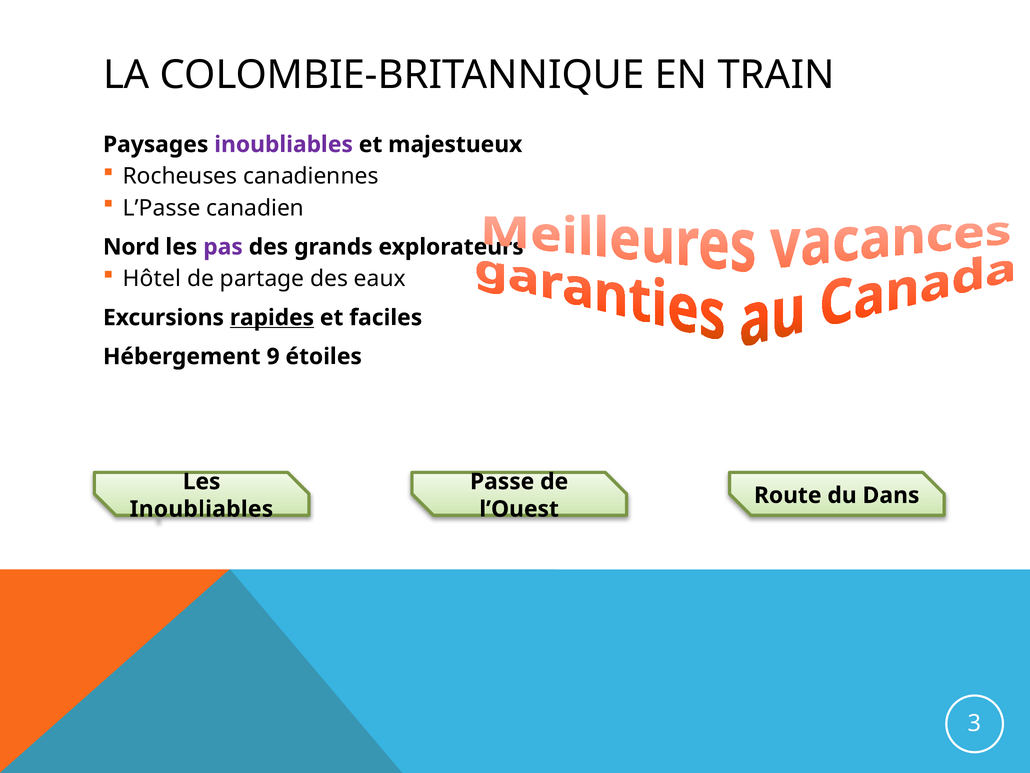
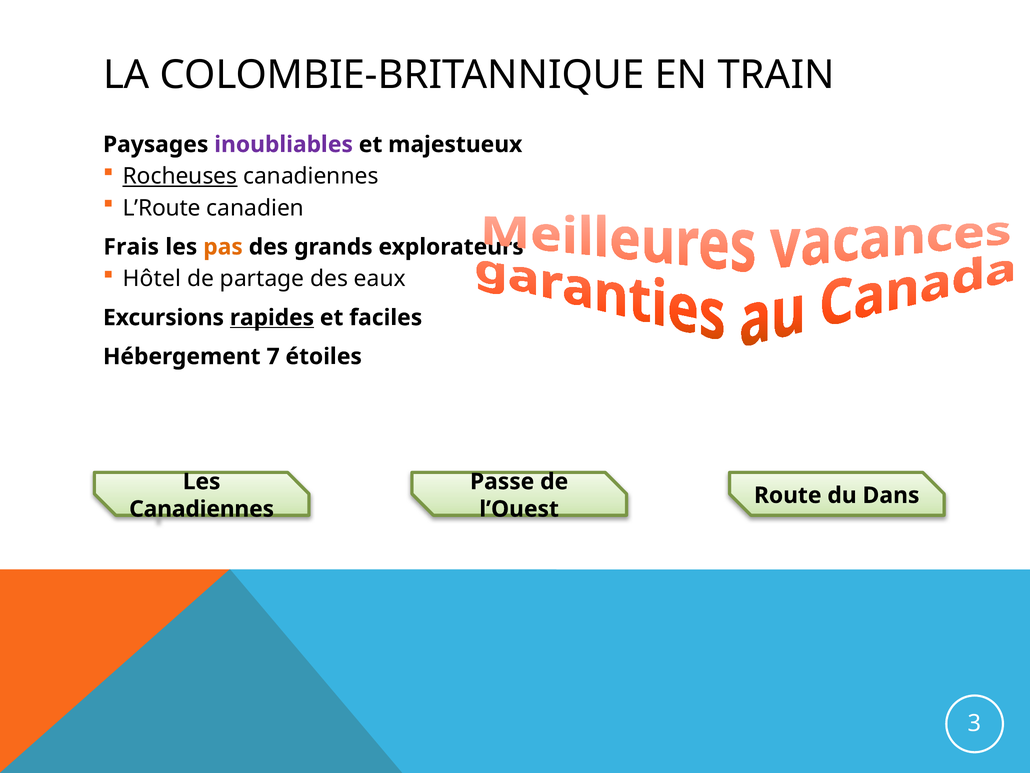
Rocheuses underline: none -> present (180, 176)
L’Passe: L’Passe -> L’Route (162, 208)
Nord: Nord -> Frais (131, 247)
pas colour: purple -> orange (223, 247)
9: 9 -> 7 (273, 356)
Inoubliables: Inoubliables -> Canadiennes (202, 509)
